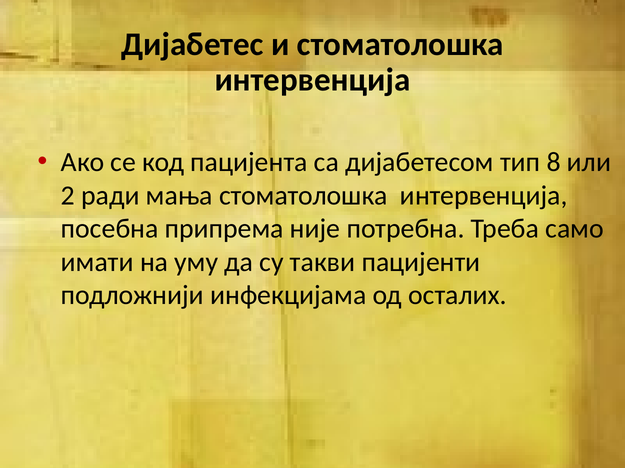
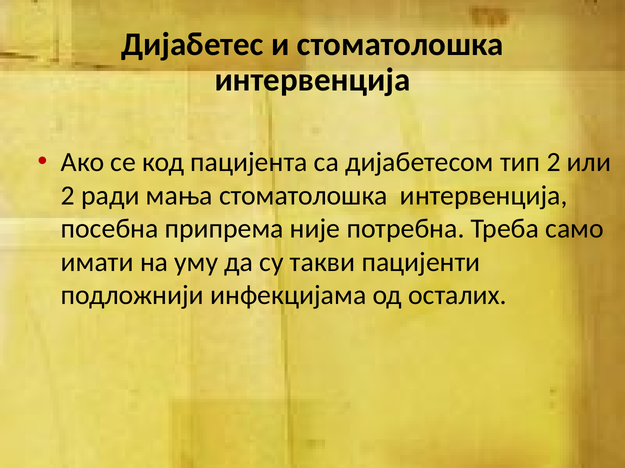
тип 8: 8 -> 2 (554, 162)
